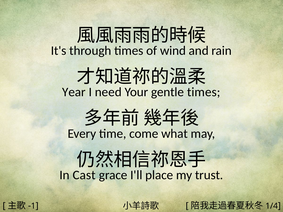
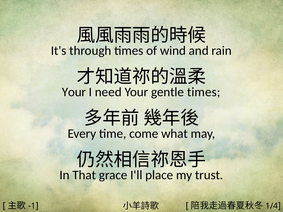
Year: Year -> Your (74, 92)
Cast: Cast -> That (84, 175)
